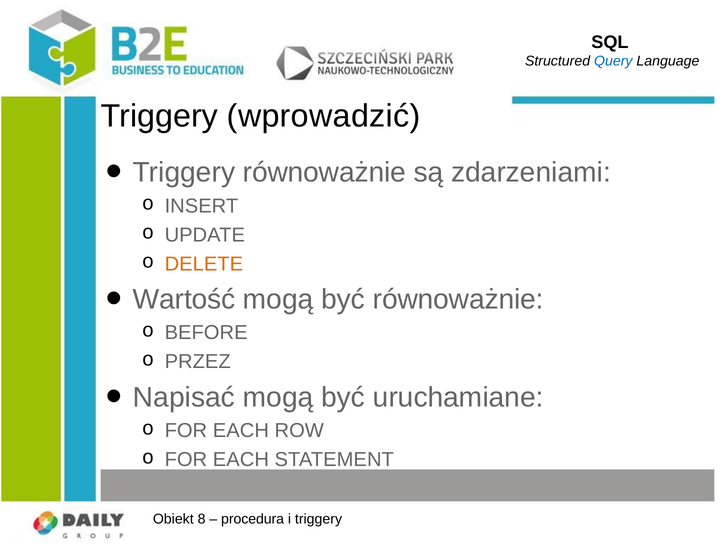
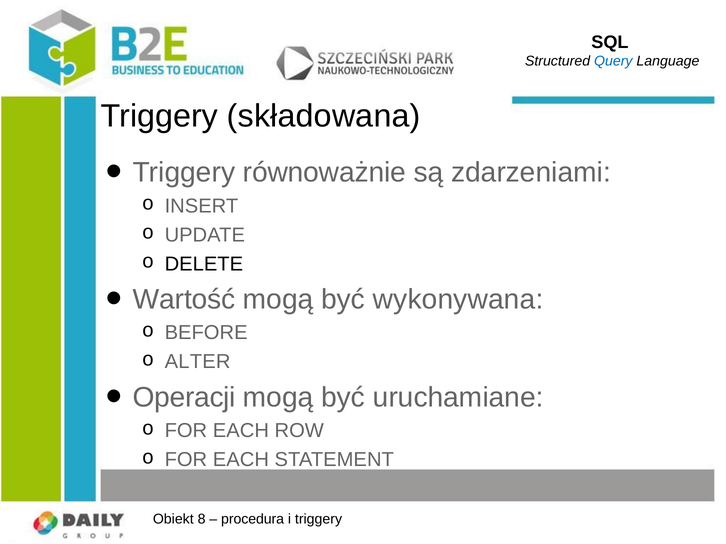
wprowadzić: wprowadzić -> składowana (324, 116)
DELETE colour: orange -> black (204, 264)
być równoważnie: równoważnie -> wykonywana (458, 300)
PRZEZ: PRZEZ -> ALTER (198, 362)
Napisać: Napisać -> Operacji (184, 398)
